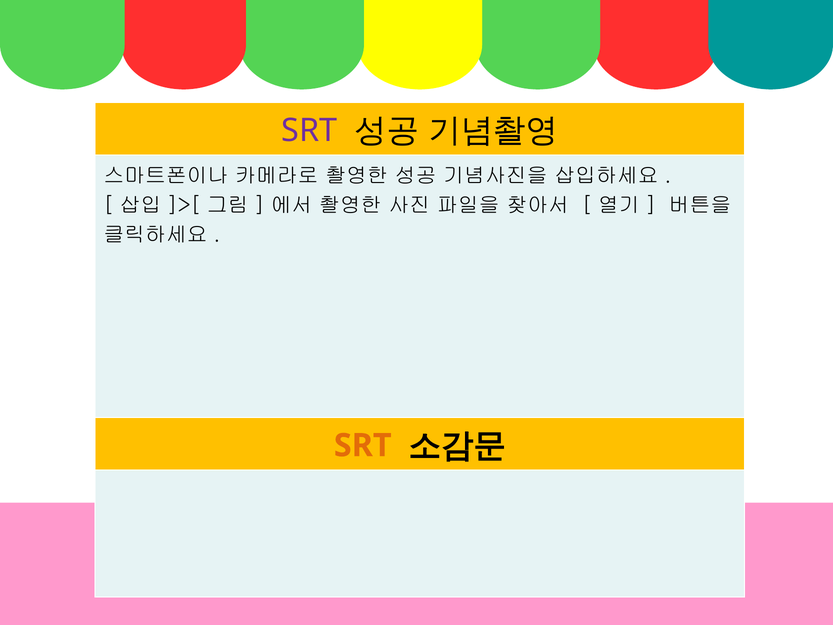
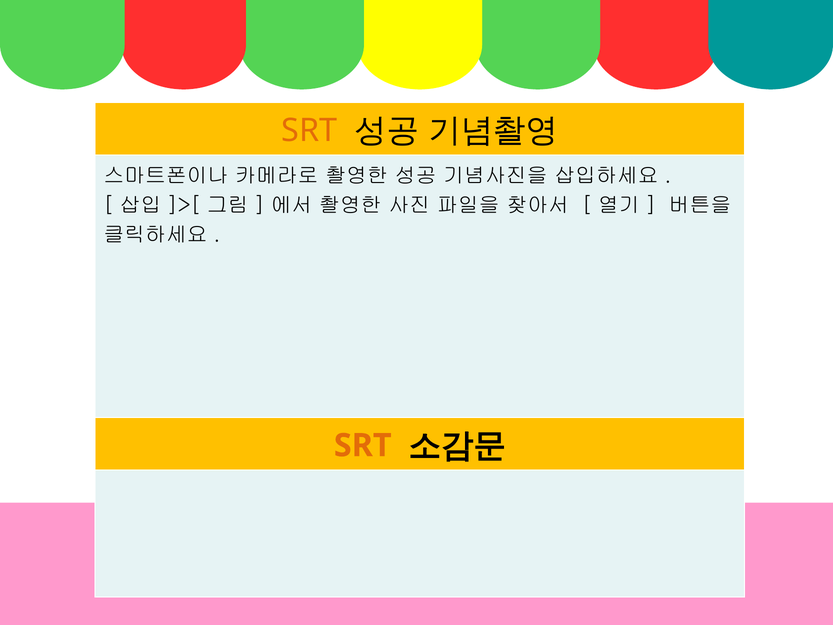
SRT colour: purple -> orange (309, 130)
